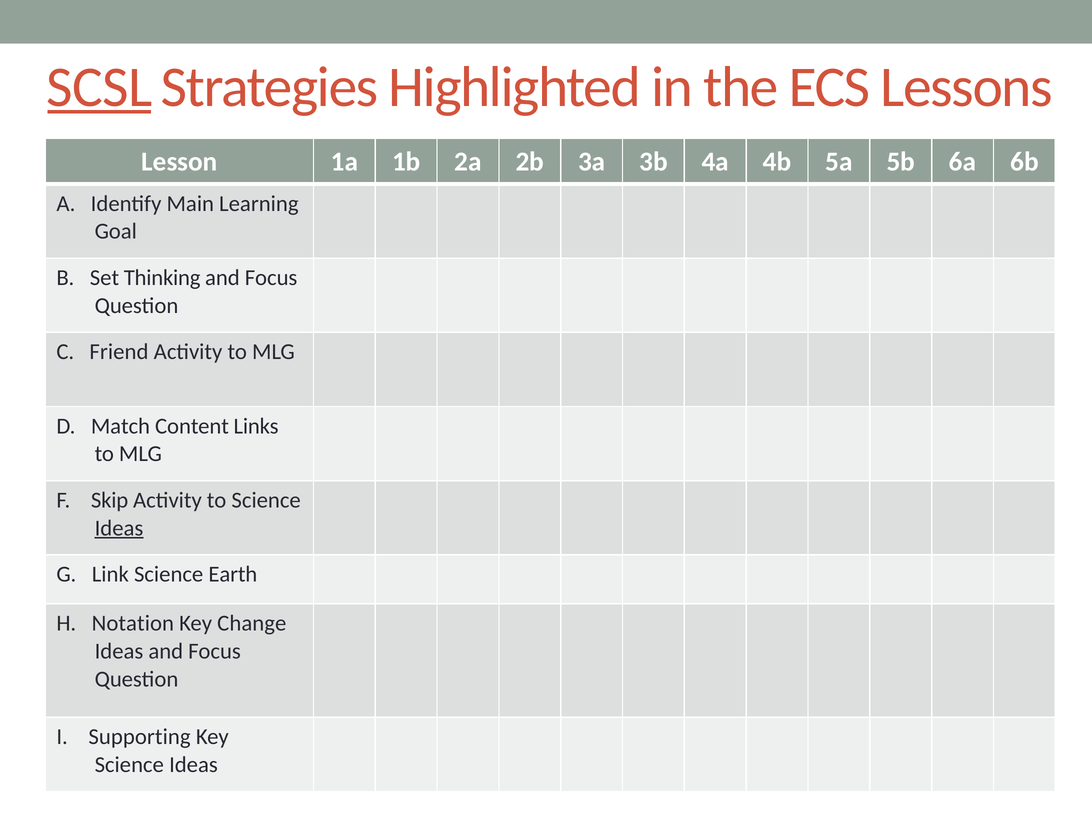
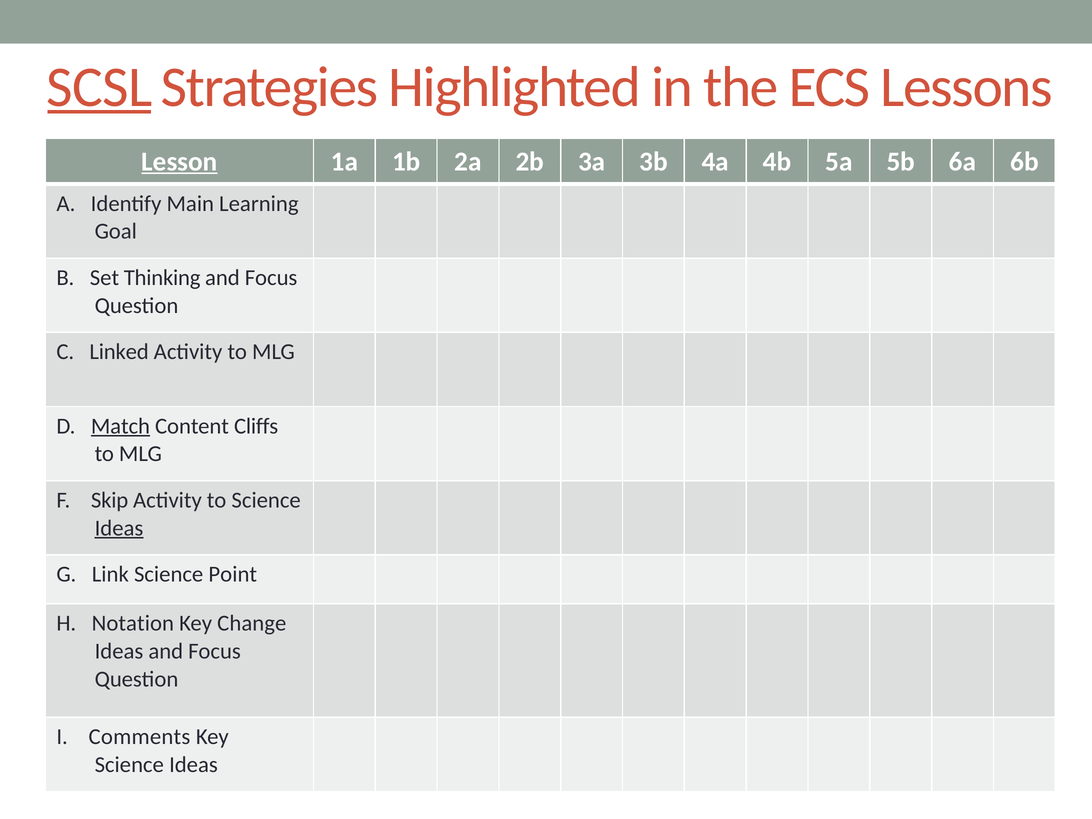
Lesson underline: none -> present (179, 162)
Friend: Friend -> Linked (119, 352)
Match underline: none -> present (120, 426)
Links: Links -> Cliffs (256, 426)
Earth: Earth -> Point (233, 574)
Supporting: Supporting -> Comments (139, 737)
